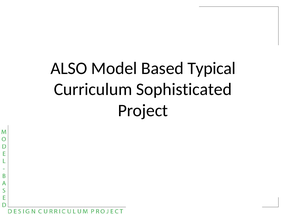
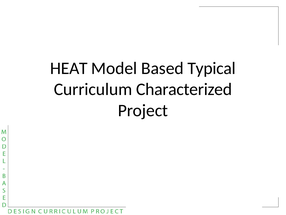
ALSO: ALSO -> HEAT (69, 68)
Sophisticated: Sophisticated -> Characterized (184, 89)
